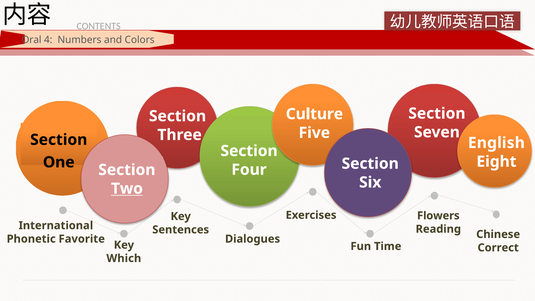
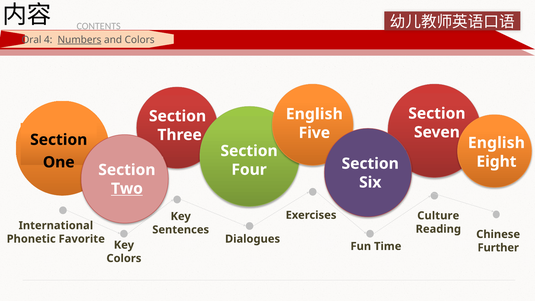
Numbers underline: none -> present (80, 40)
Culture: Culture -> English (314, 114)
Flowers: Flowers -> Culture (438, 216)
Correct: Correct -> Further (498, 248)
Which: Which -> Colors (124, 258)
